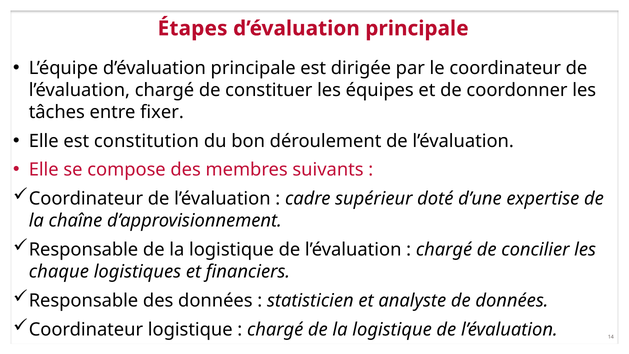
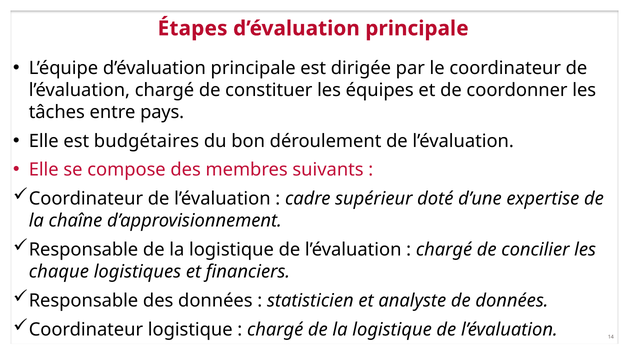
fixer: fixer -> pays (162, 112)
constitution: constitution -> budgétaires (146, 141)
